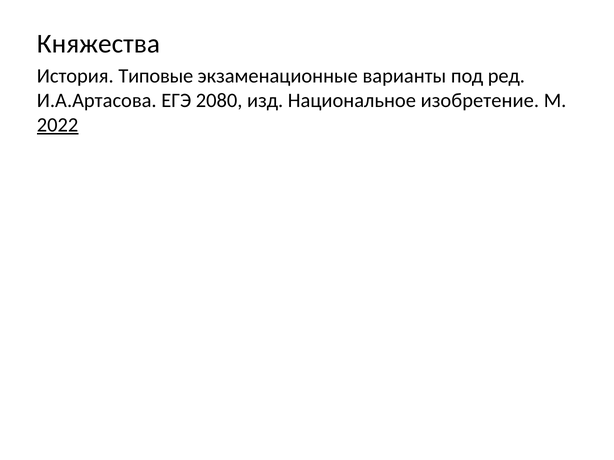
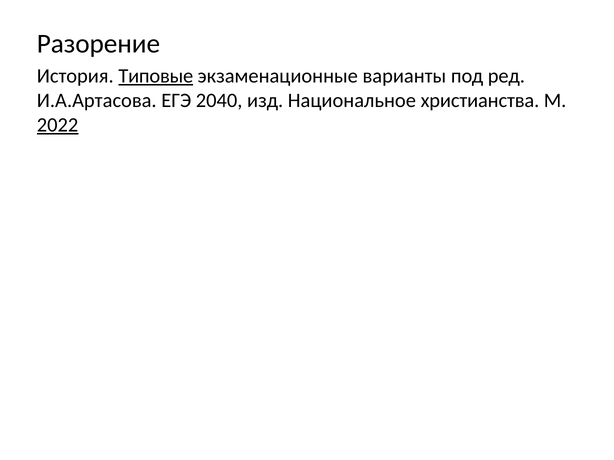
Княжества: Княжества -> Разорение (98, 44)
Типовые underline: none -> present (156, 76)
2080: 2080 -> 2040 (219, 101)
изобретение: изобретение -> христианства (480, 101)
